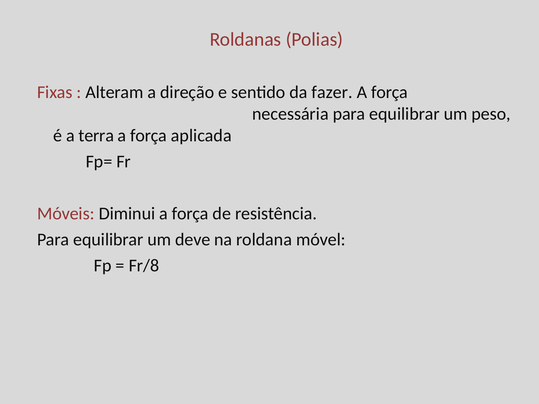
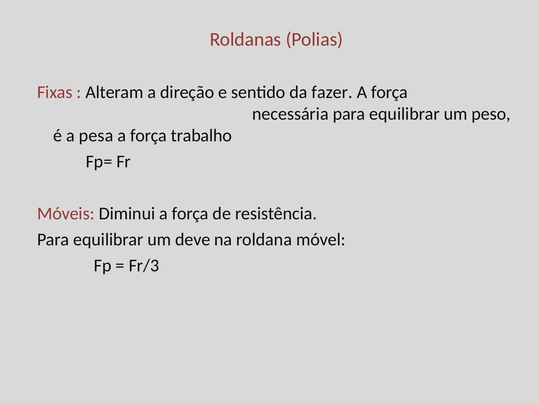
terra: terra -> pesa (96, 136)
aplicada: aplicada -> trabalho (201, 136)
Fr/8: Fr/8 -> Fr/3 (144, 266)
